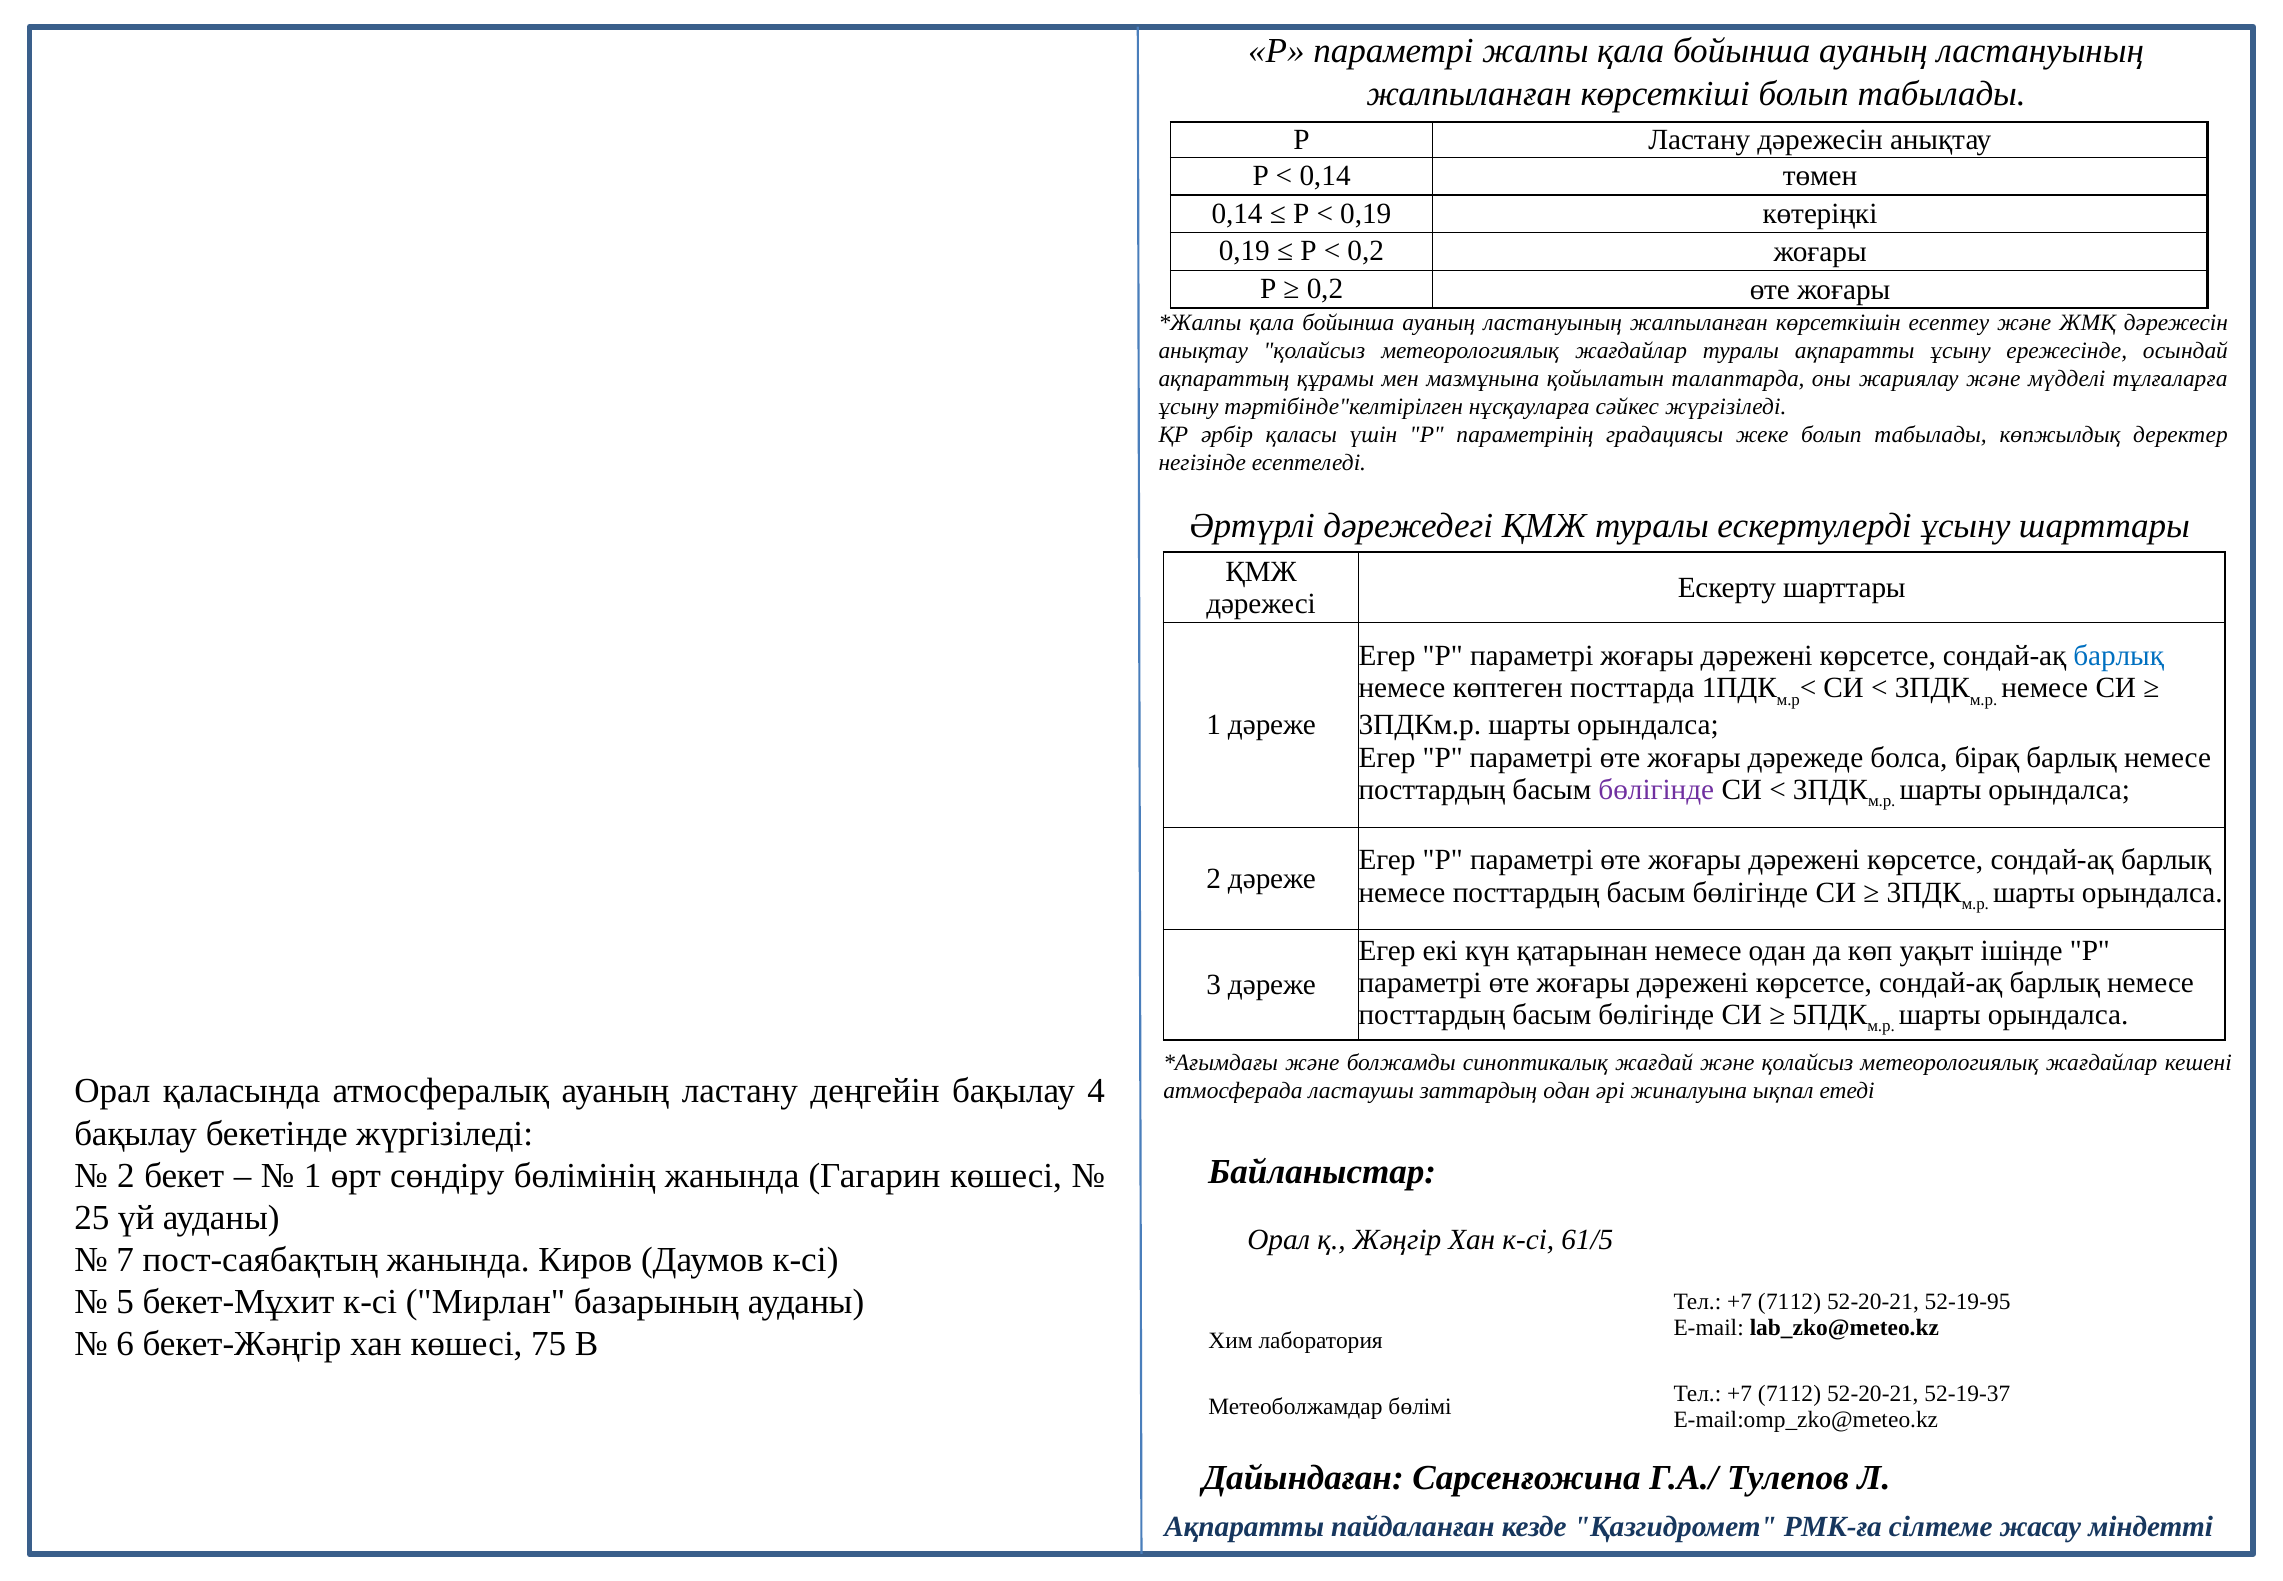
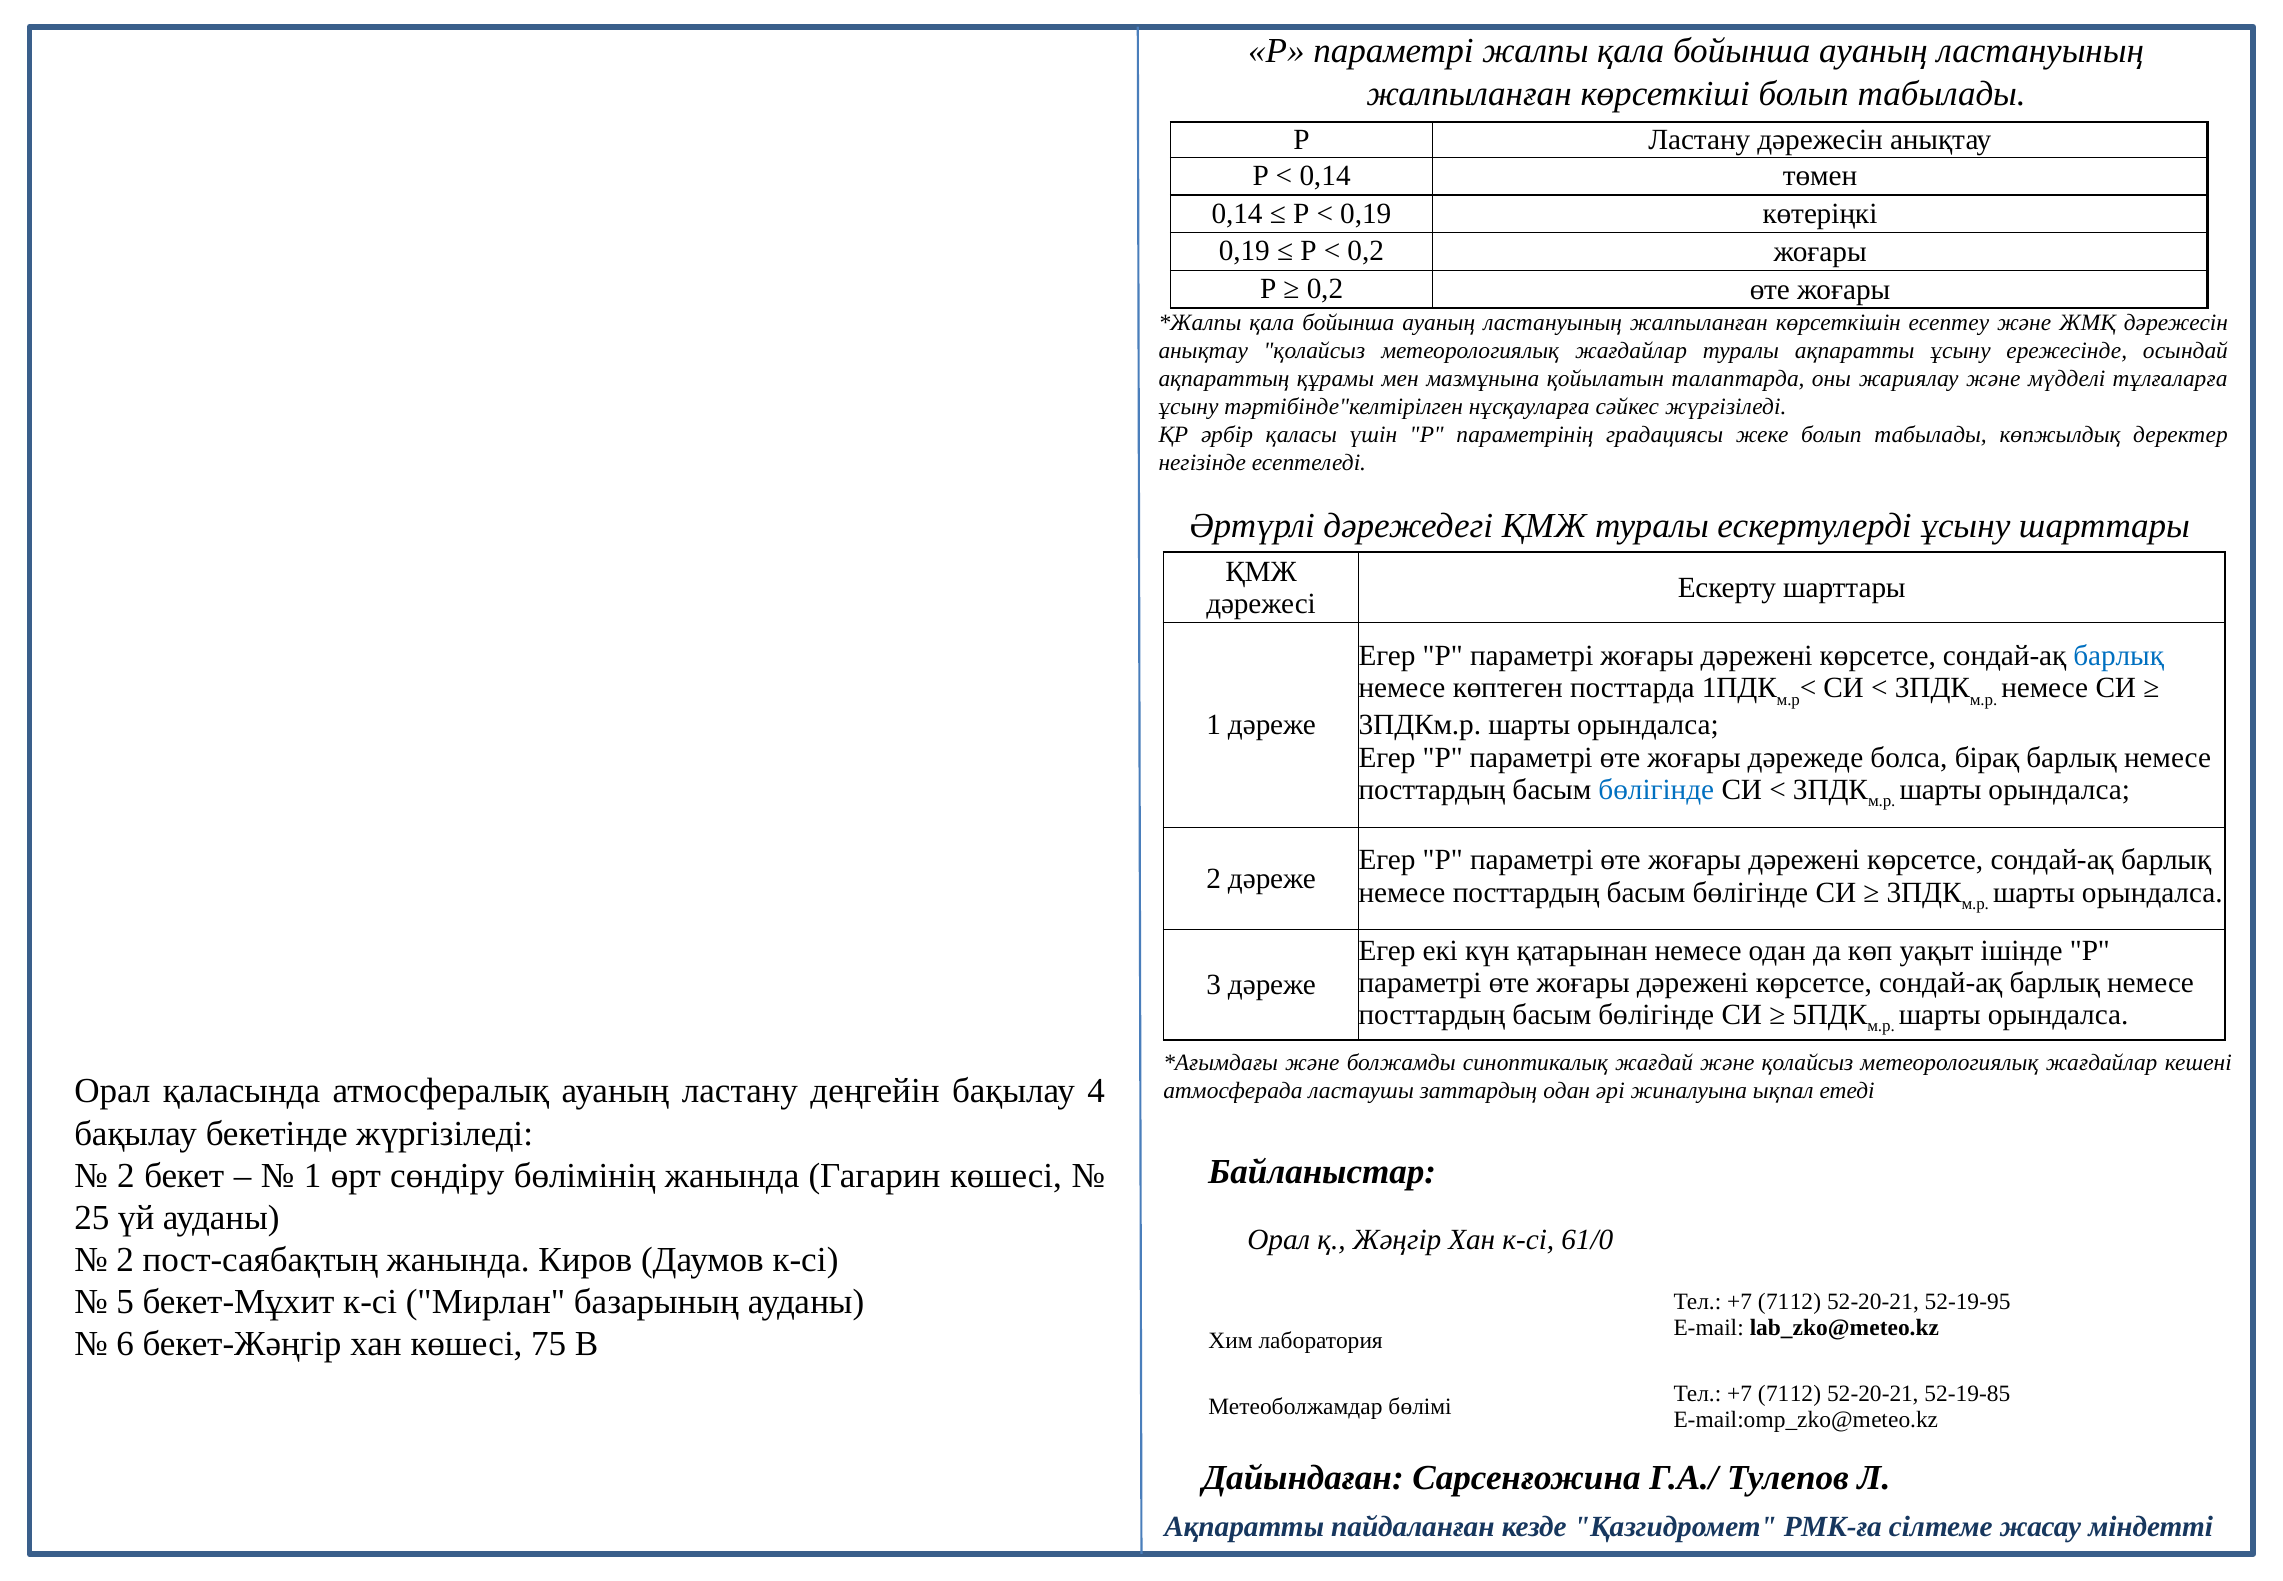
бөлігінде colour: purple -> blue (1656, 789)
61/5: 61/5 -> 61/0 (1587, 1240)
7: 7 -> 2 (125, 1260)
52-19-37: 52-19-37 -> 52-19-85 (1967, 1393)
